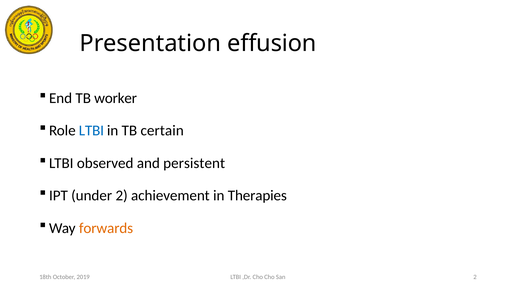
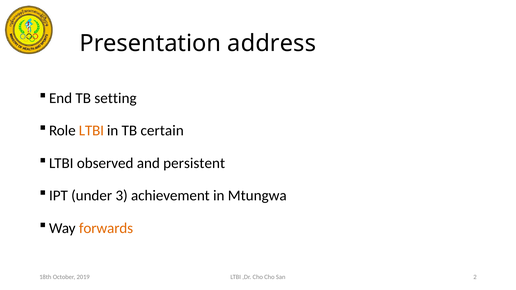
effusion: effusion -> address (272, 43)
worker: worker -> setting (115, 98)
LTBI colour: blue -> orange (91, 131)
under 2: 2 -> 3 (122, 196)
Therapies: Therapies -> Mtungwa (257, 196)
